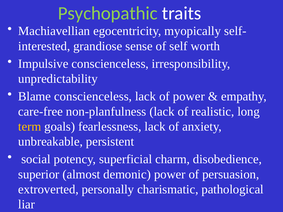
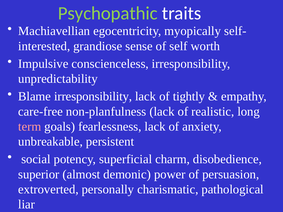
Blame conscienceless: conscienceless -> irresponsibility (93, 96)
of power: power -> tightly (189, 96)
term colour: yellow -> pink (30, 127)
